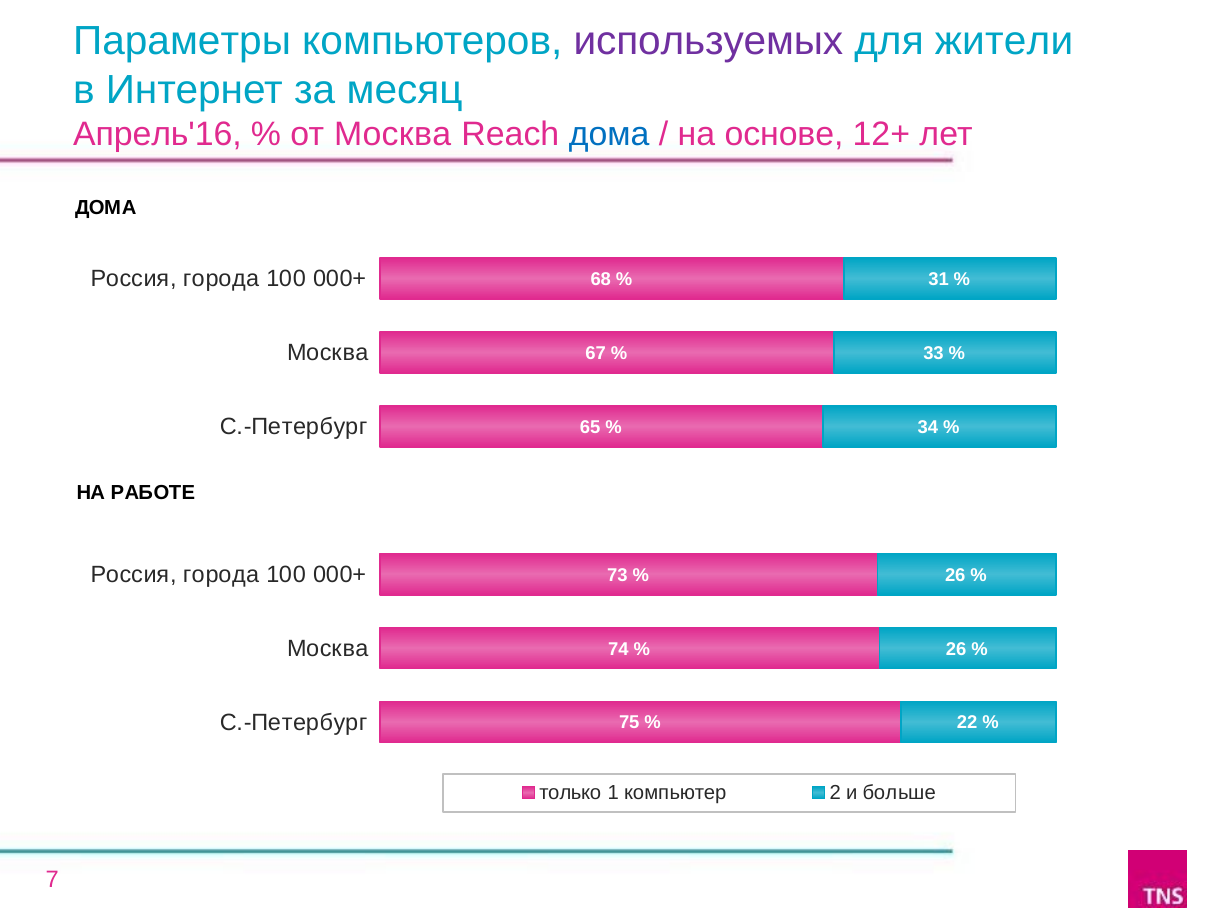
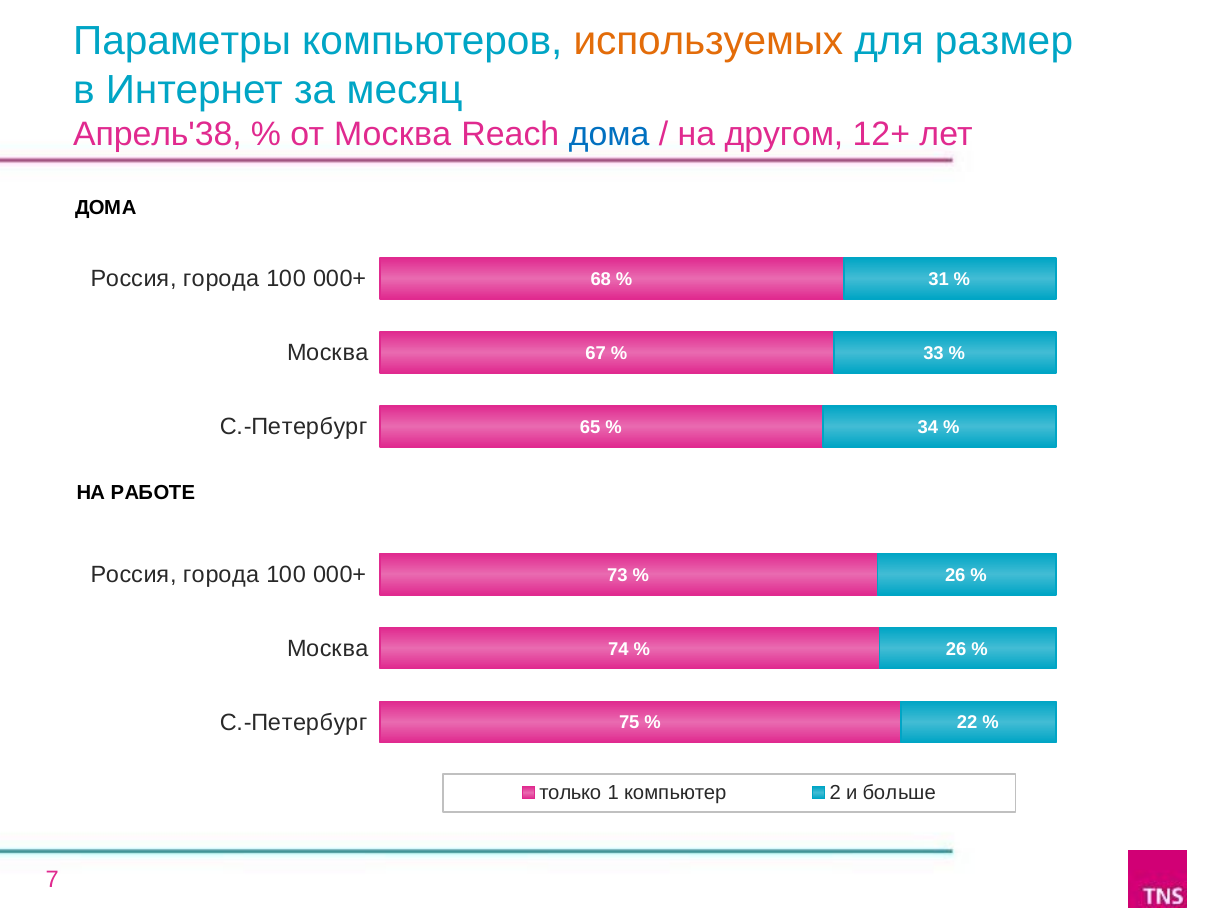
используемых colour: purple -> orange (708, 41)
жители: жители -> размер (1004, 41)
Апрель'16: Апрель'16 -> Апрель'38 (157, 134)
основе: основе -> другом (784, 134)
